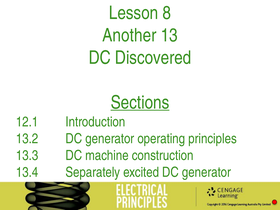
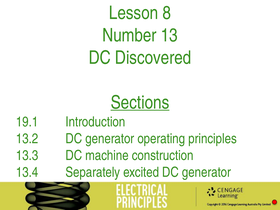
Another: Another -> Number (129, 35)
12.1: 12.1 -> 19.1 (27, 122)
